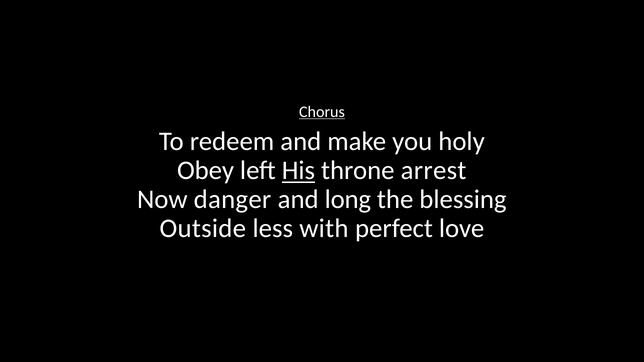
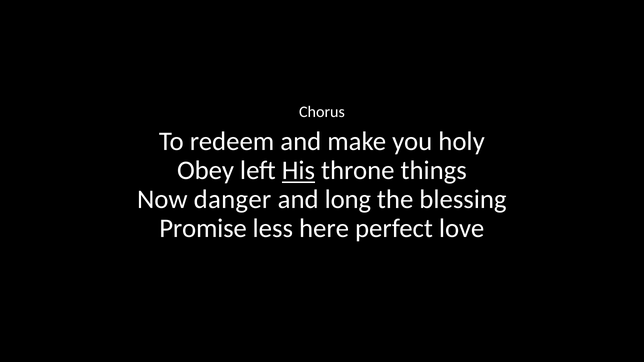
Chorus underline: present -> none (322, 112)
arrest: arrest -> things (434, 171)
Outside: Outside -> Promise (203, 229)
with: with -> here (324, 229)
